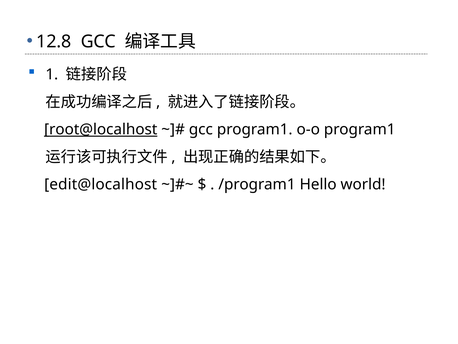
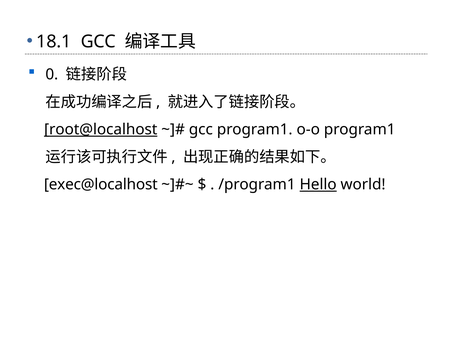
12.8: 12.8 -> 18.1 (54, 41)
1: 1 -> 0 (52, 74)
edit@localhost: edit@localhost -> exec@localhost (101, 184)
Hello underline: none -> present (318, 184)
